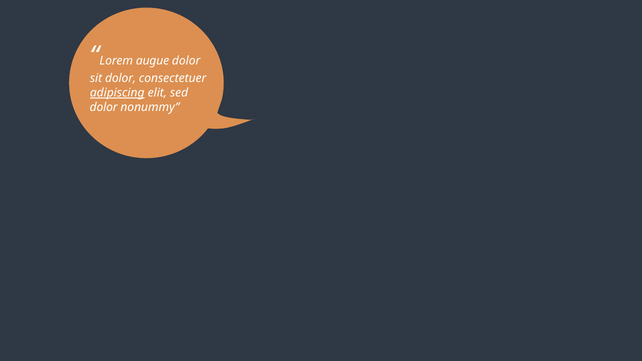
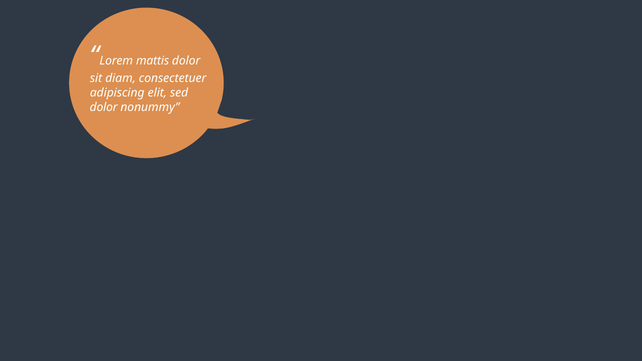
augue: augue -> mattis (153, 61)
sit dolor: dolor -> diam (121, 78)
adipiscing underline: present -> none (117, 93)
